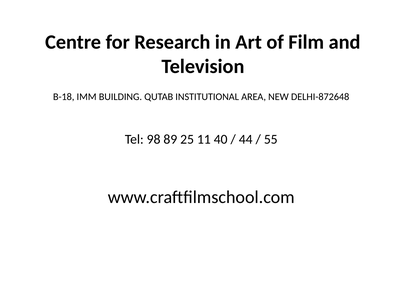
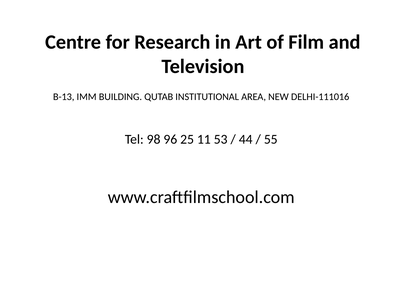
B-18: B-18 -> B-13 (64, 97)
DELHI-872648: DELHI-872648 -> DELHI-111016 (320, 97)
89: 89 -> 96 (170, 139)
40: 40 -> 53 (221, 139)
